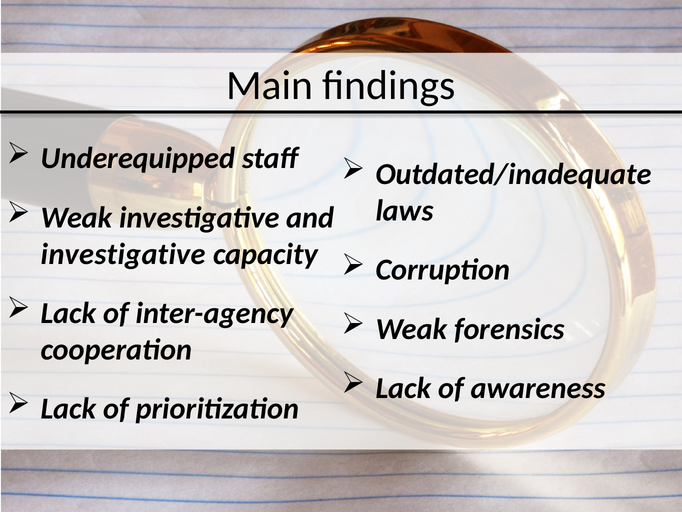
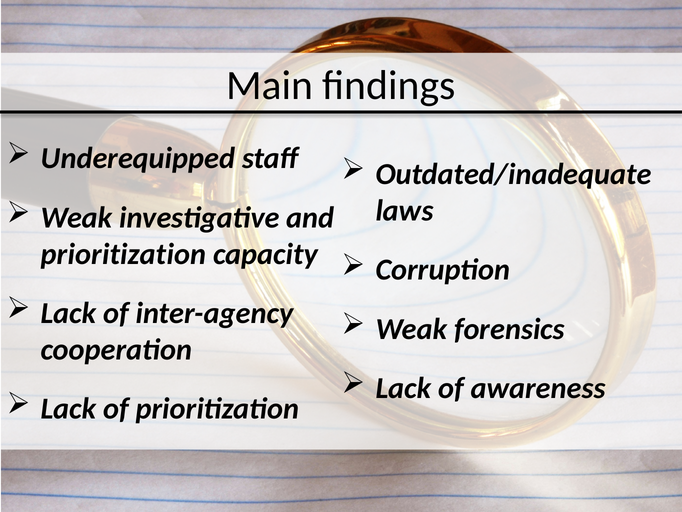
investigative: investigative -> prioritization (123, 254)
